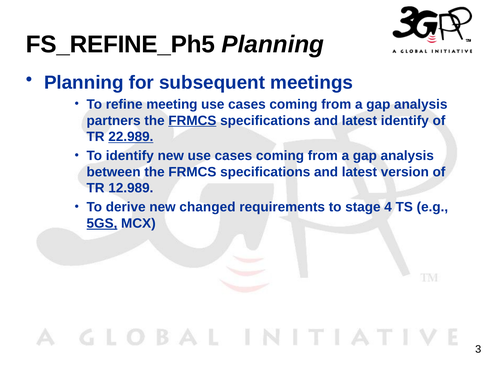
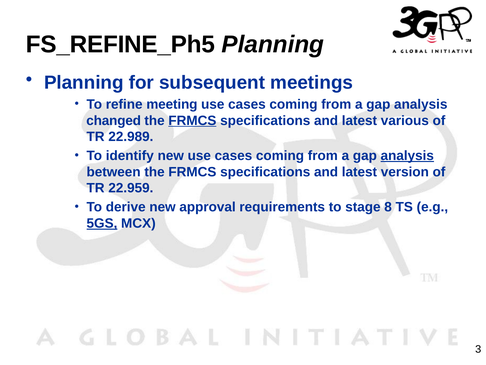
partners: partners -> changed (114, 120)
latest identify: identify -> various (405, 120)
22.989 underline: present -> none (131, 137)
analysis underline: none -> present (407, 156)
12.989: 12.989 -> 22.959 (131, 188)
changed: changed -> approval (208, 207)
4: 4 -> 8 (388, 207)
